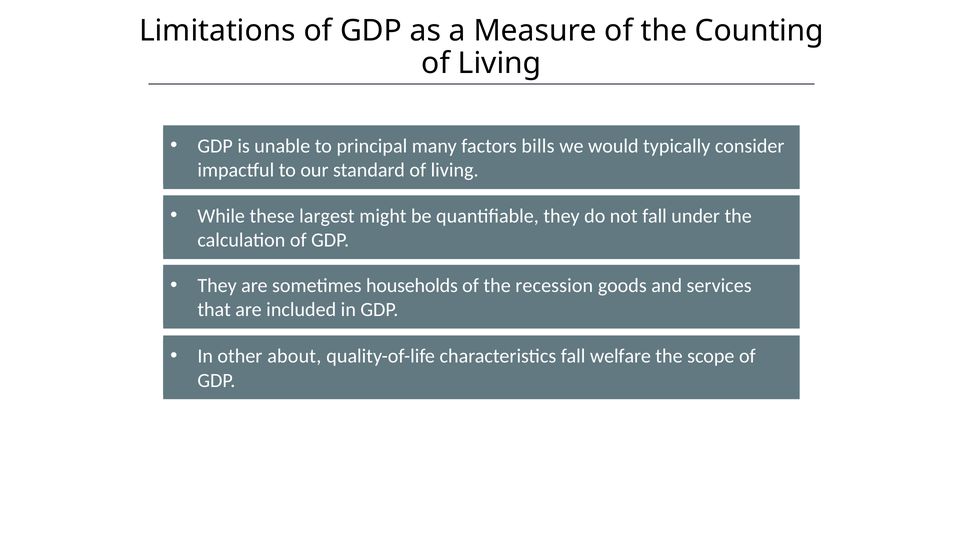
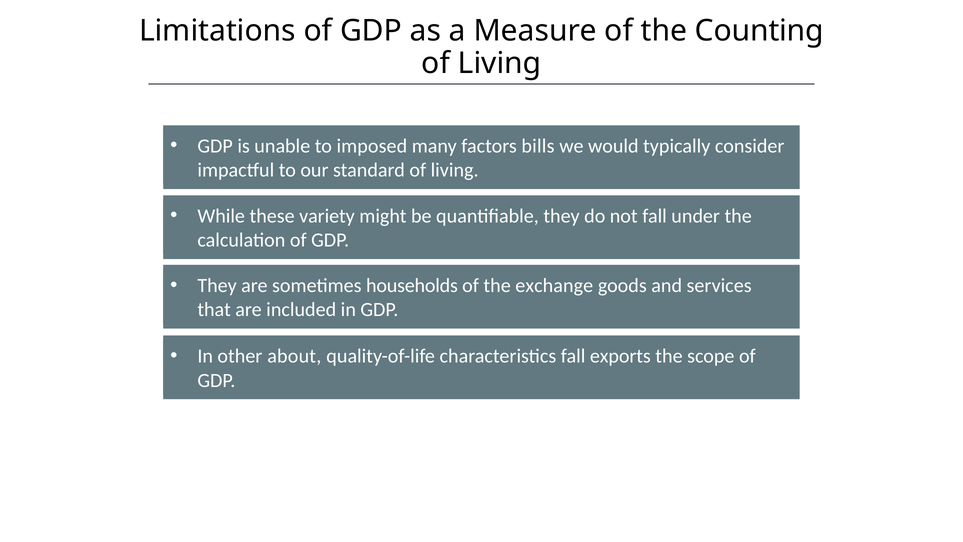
principal: principal -> imposed (372, 146)
largest: largest -> variety (327, 216)
recession: recession -> exchange (554, 286)
welfare: welfare -> exports (620, 356)
